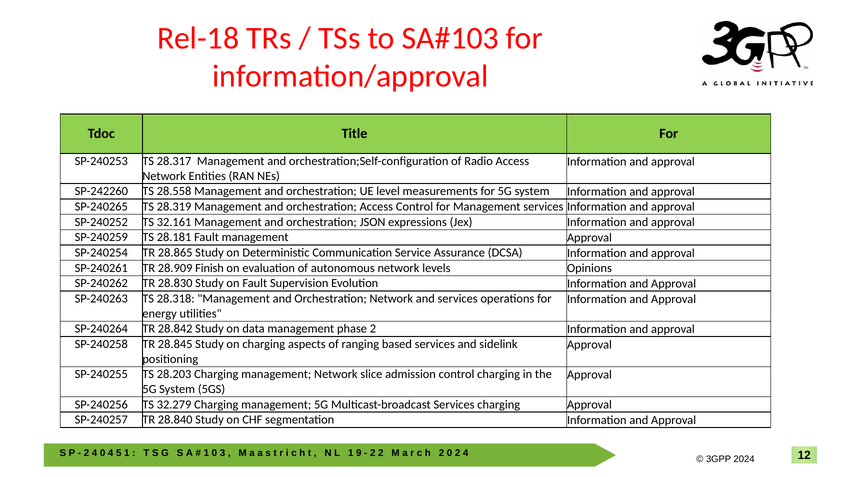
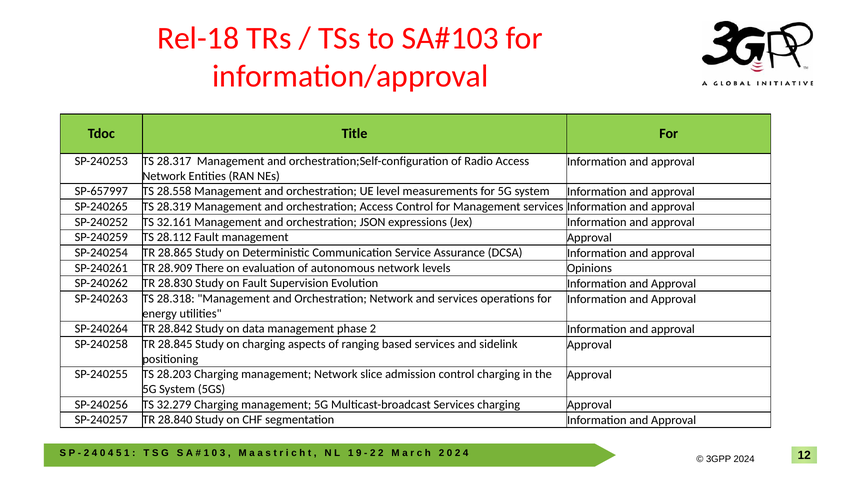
SP-242260: SP-242260 -> SP-657997 (101, 191)
28.181: 28.181 -> 28.112 (174, 237)
Finish: Finish -> There (210, 268)
